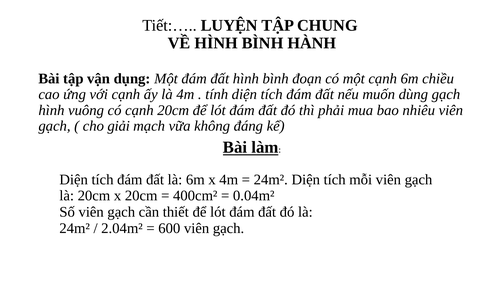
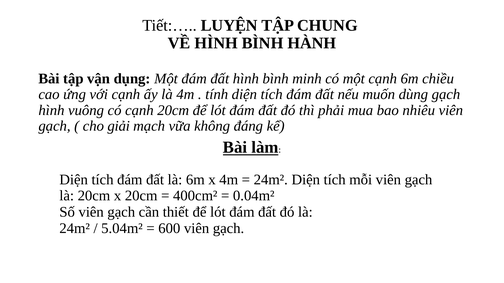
đoạn: đoạn -> minh (307, 79)
2.04m²: 2.04m² -> 5.04m² (122, 229)
